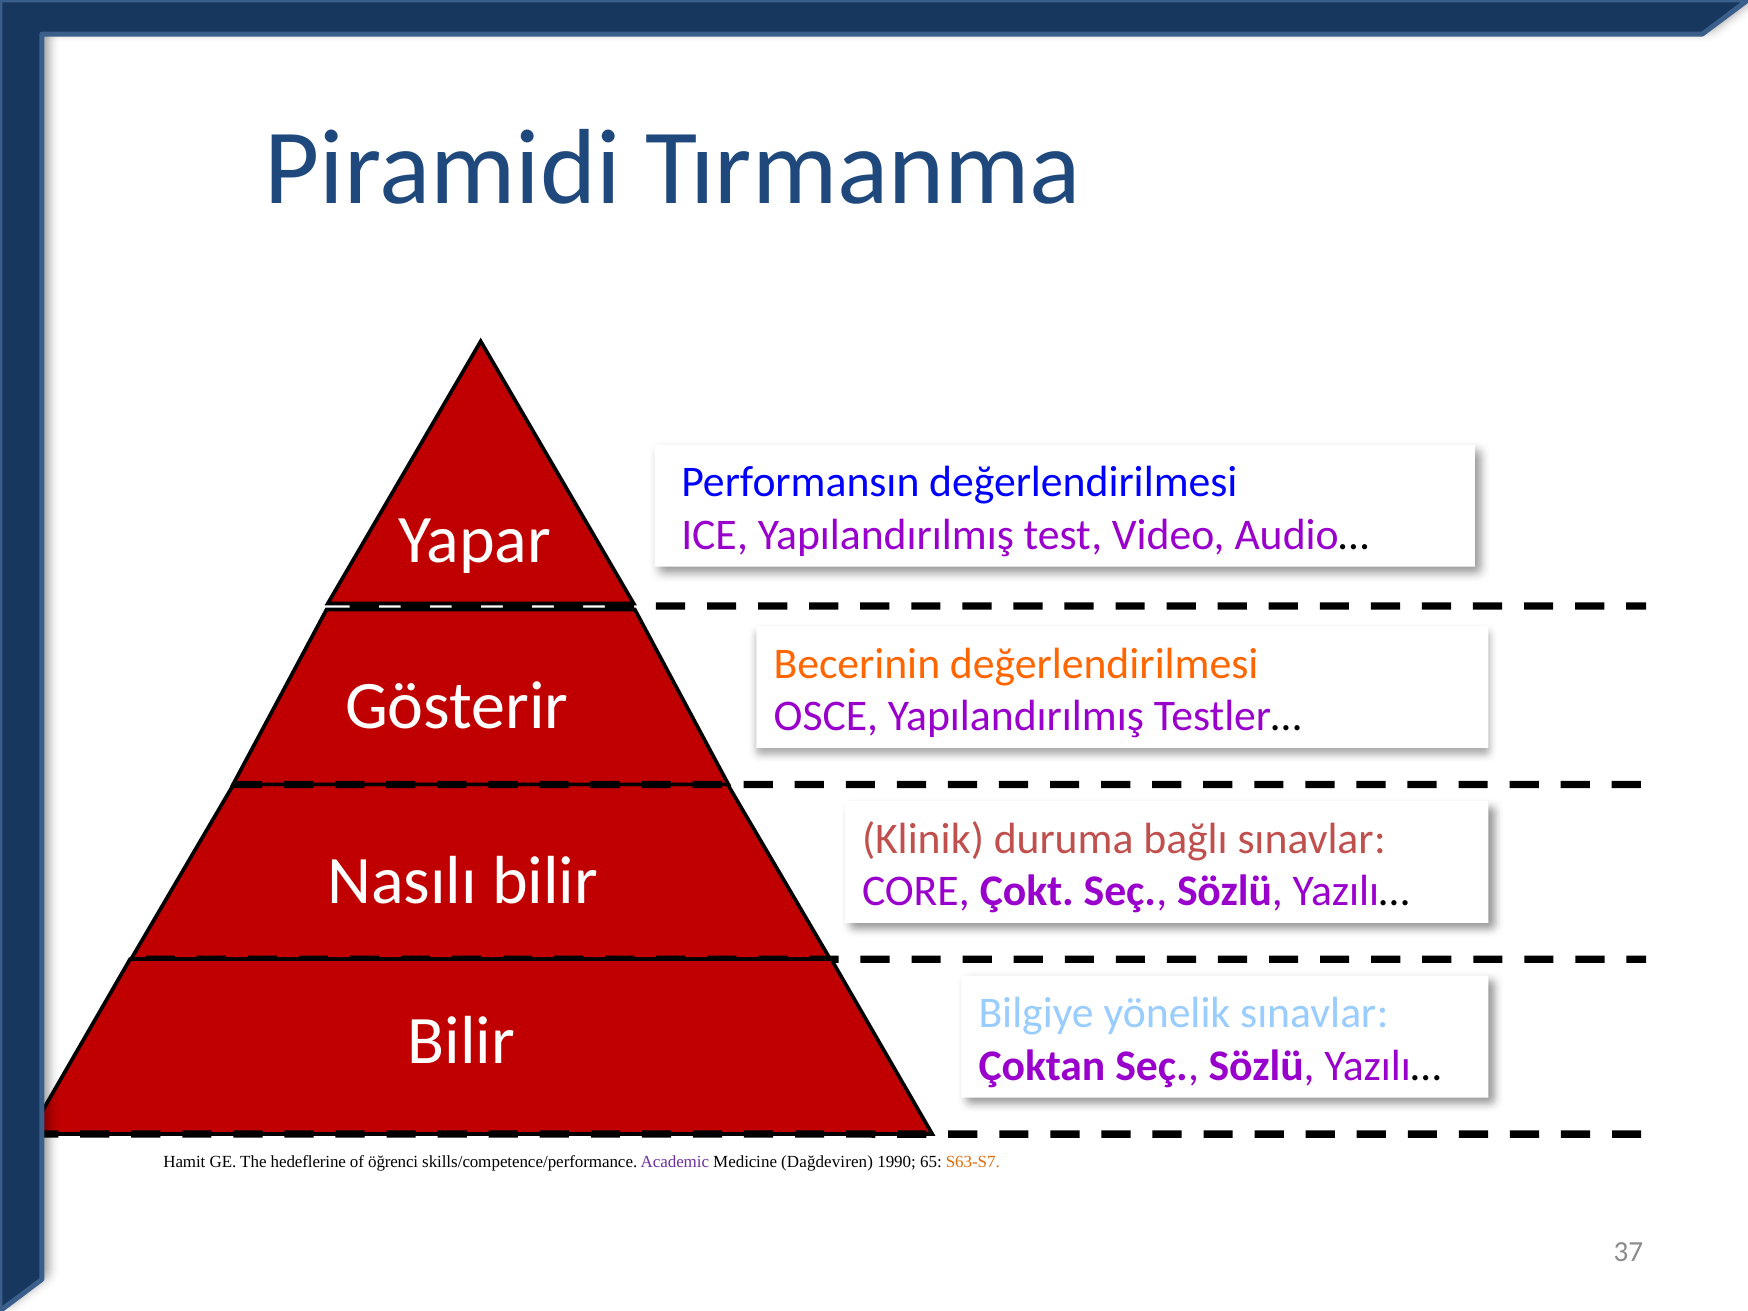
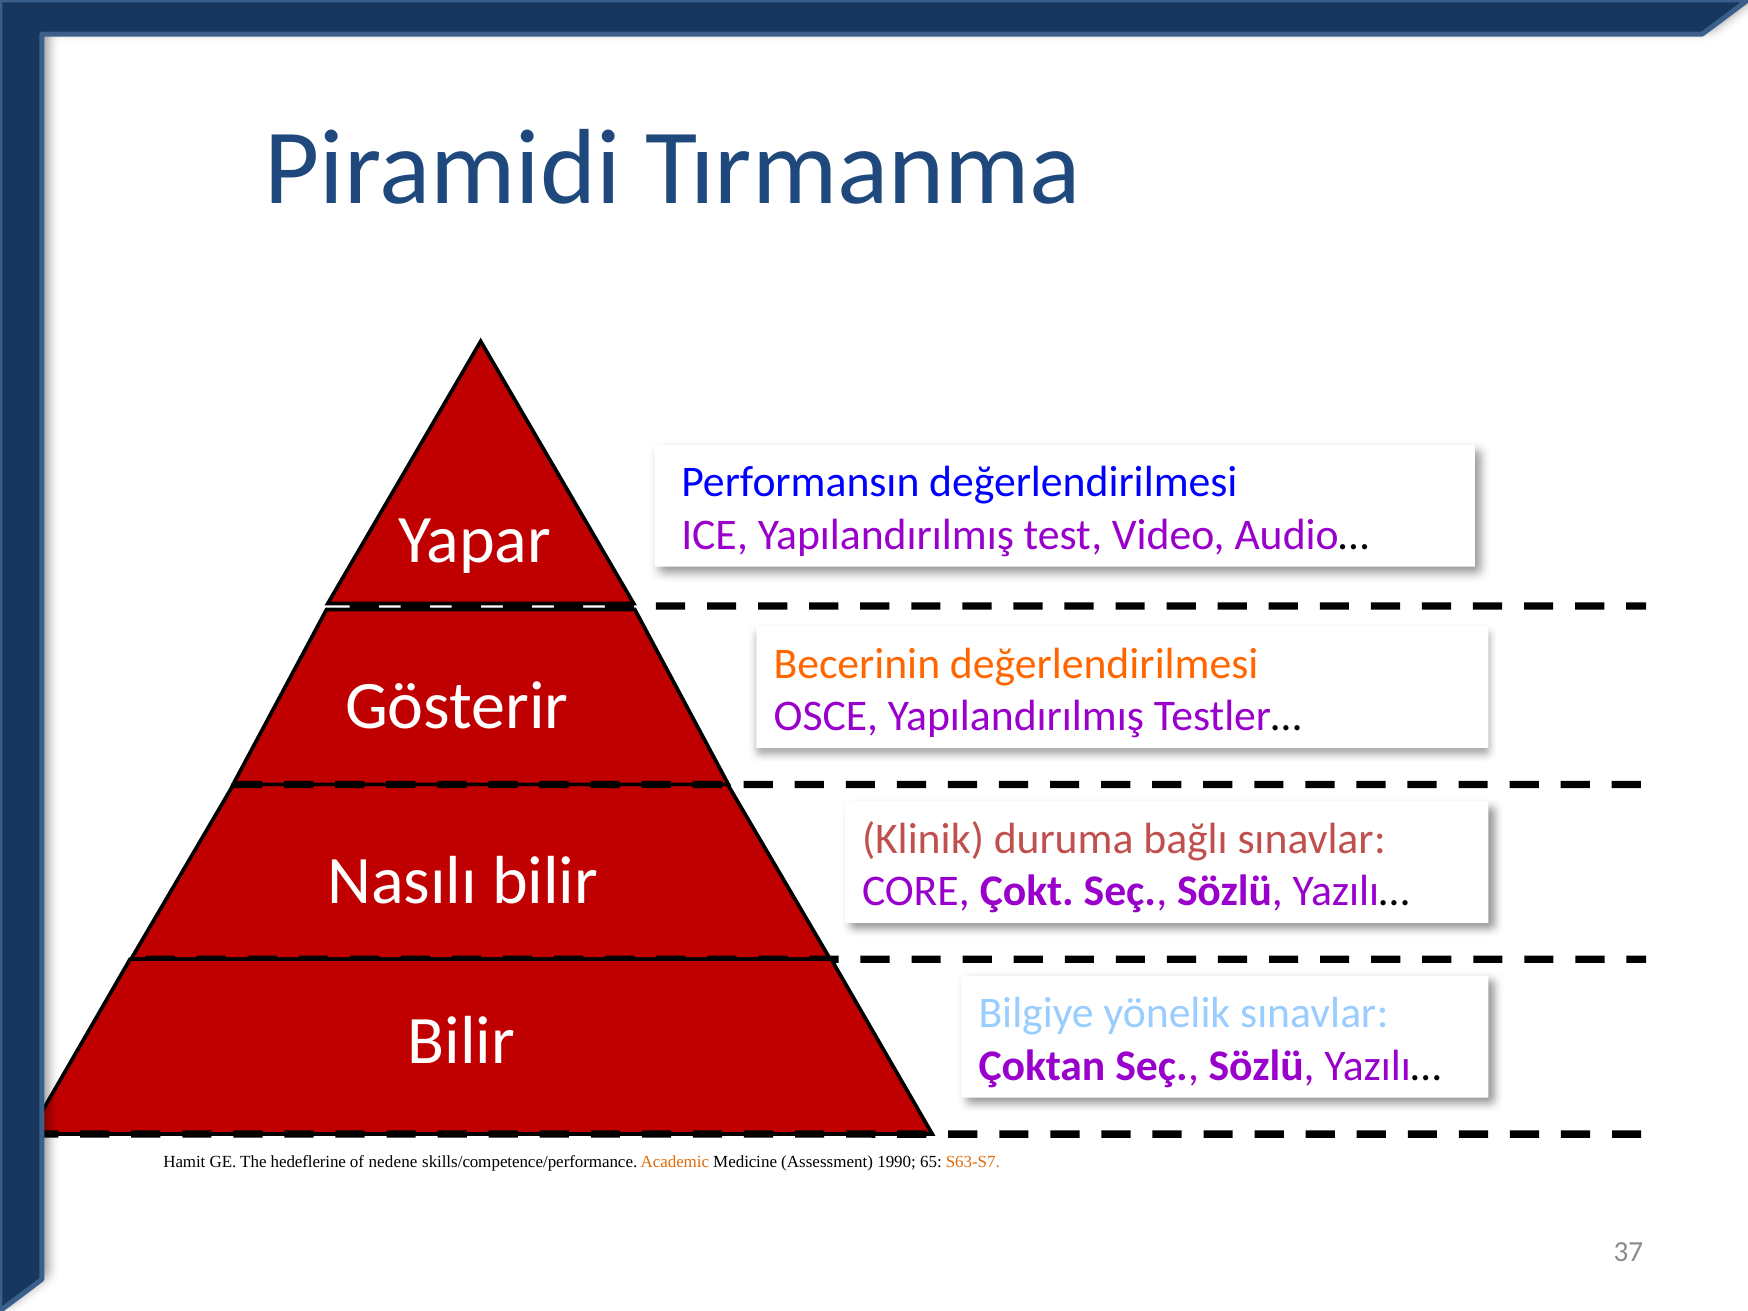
öğrenci: öğrenci -> nedene (393, 1162)
Academic colour: purple -> orange (675, 1162)
Dağdeviren: Dağdeviren -> Assessment (827, 1162)
